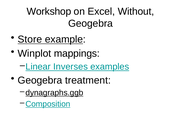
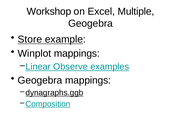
Without: Without -> Multiple (136, 11)
Inverses: Inverses -> Observe (71, 67)
Geogebra treatment: treatment -> mappings (88, 80)
